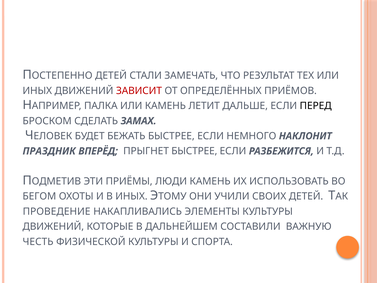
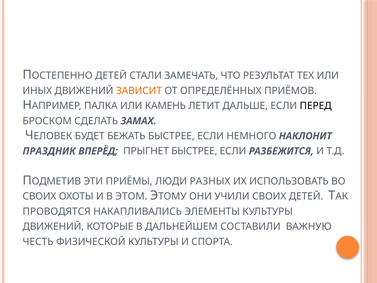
ЗАВИСИТ colour: red -> orange (139, 91)
ЛЮДИ КАМЕНЬ: КАМЕНЬ -> РАЗНЫХ (210, 181)
БЕГОМ: БЕГОМ -> СВОИХ (39, 196)
В ИНЫХ: ИНЫХ -> ЭТОМ (131, 196)
ПРОВЕДЕНИЕ: ПРОВЕДЕНИЕ -> ПРОВОДЯТСЯ (57, 211)
